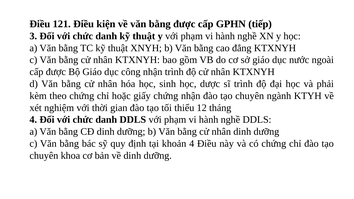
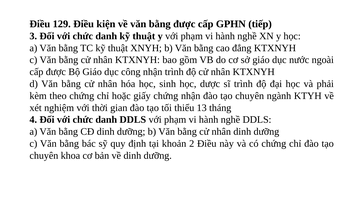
121: 121 -> 129 (62, 24)
12: 12 -> 13 (202, 108)
khoản 4: 4 -> 2 (192, 144)
